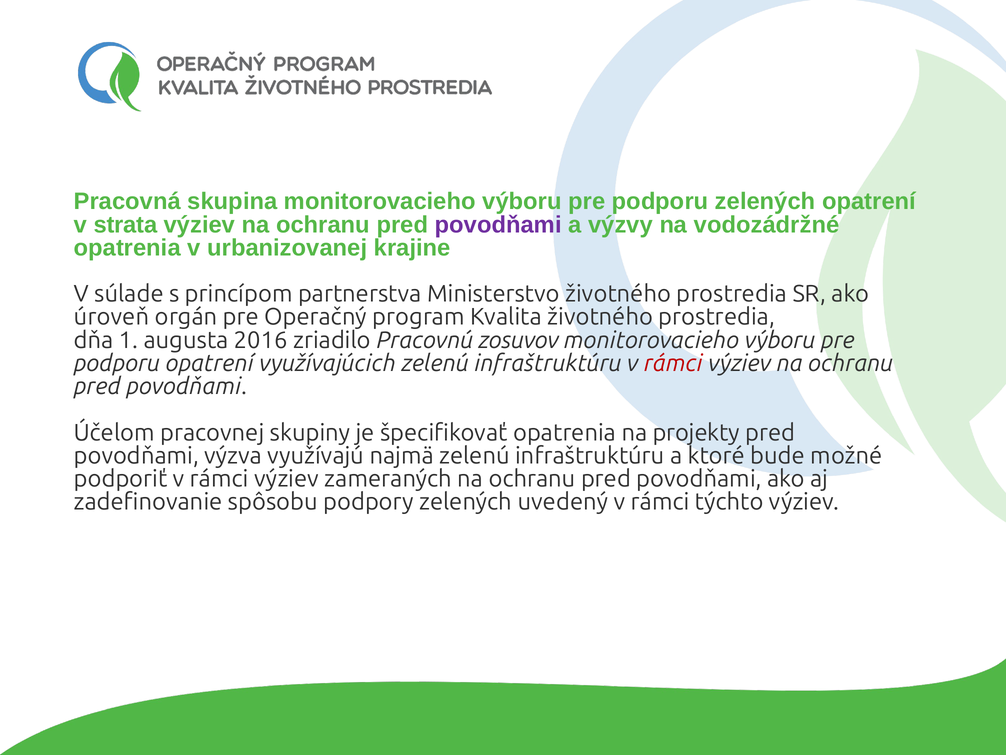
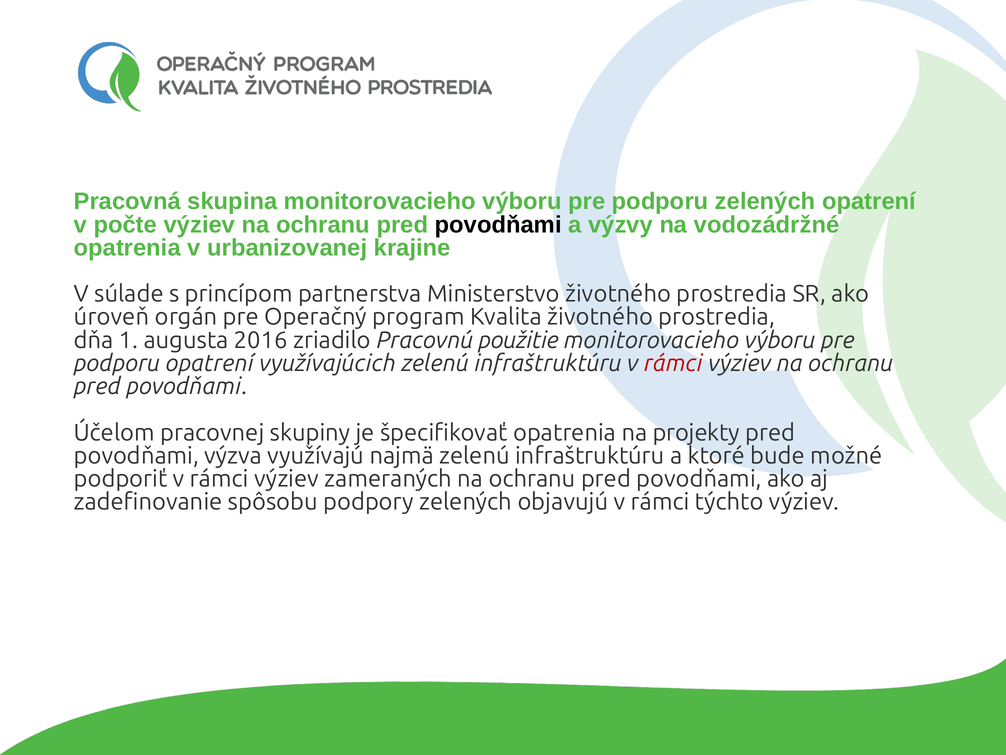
strata: strata -> počte (125, 225)
povodňami colour: purple -> black (498, 225)
zosuvov: zosuvov -> použitie (519, 340)
uvedený: uvedený -> objavujú (563, 502)
